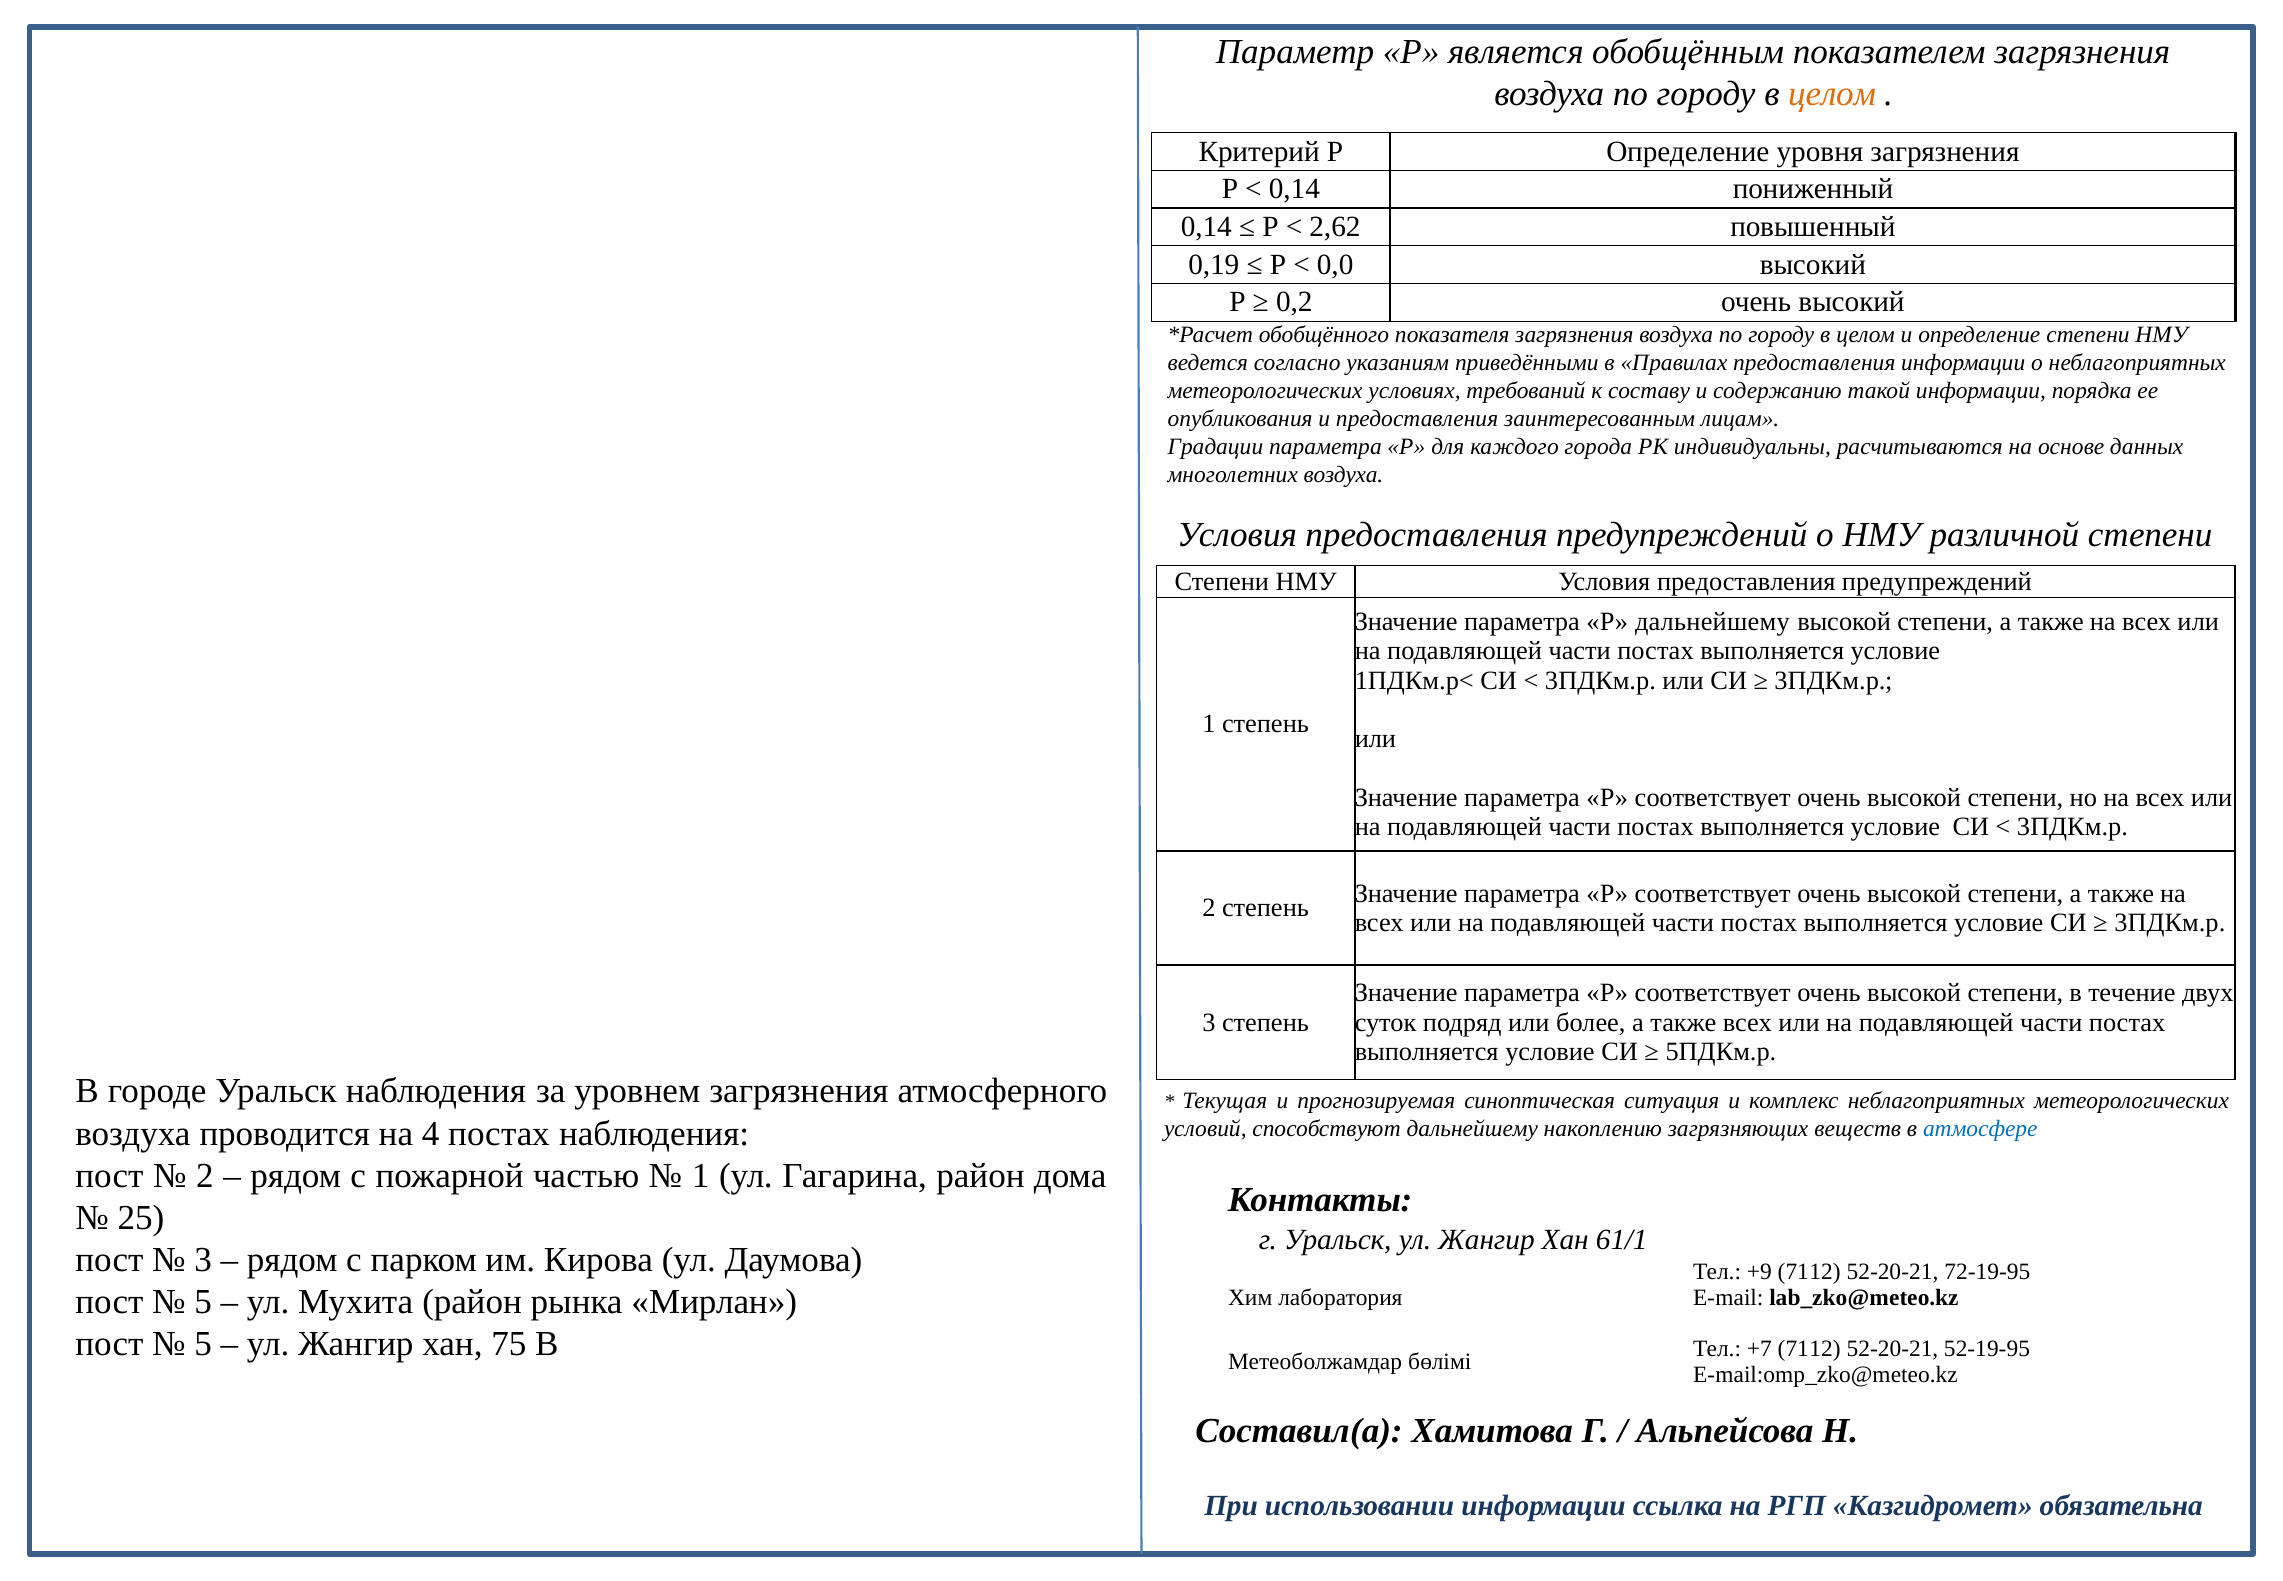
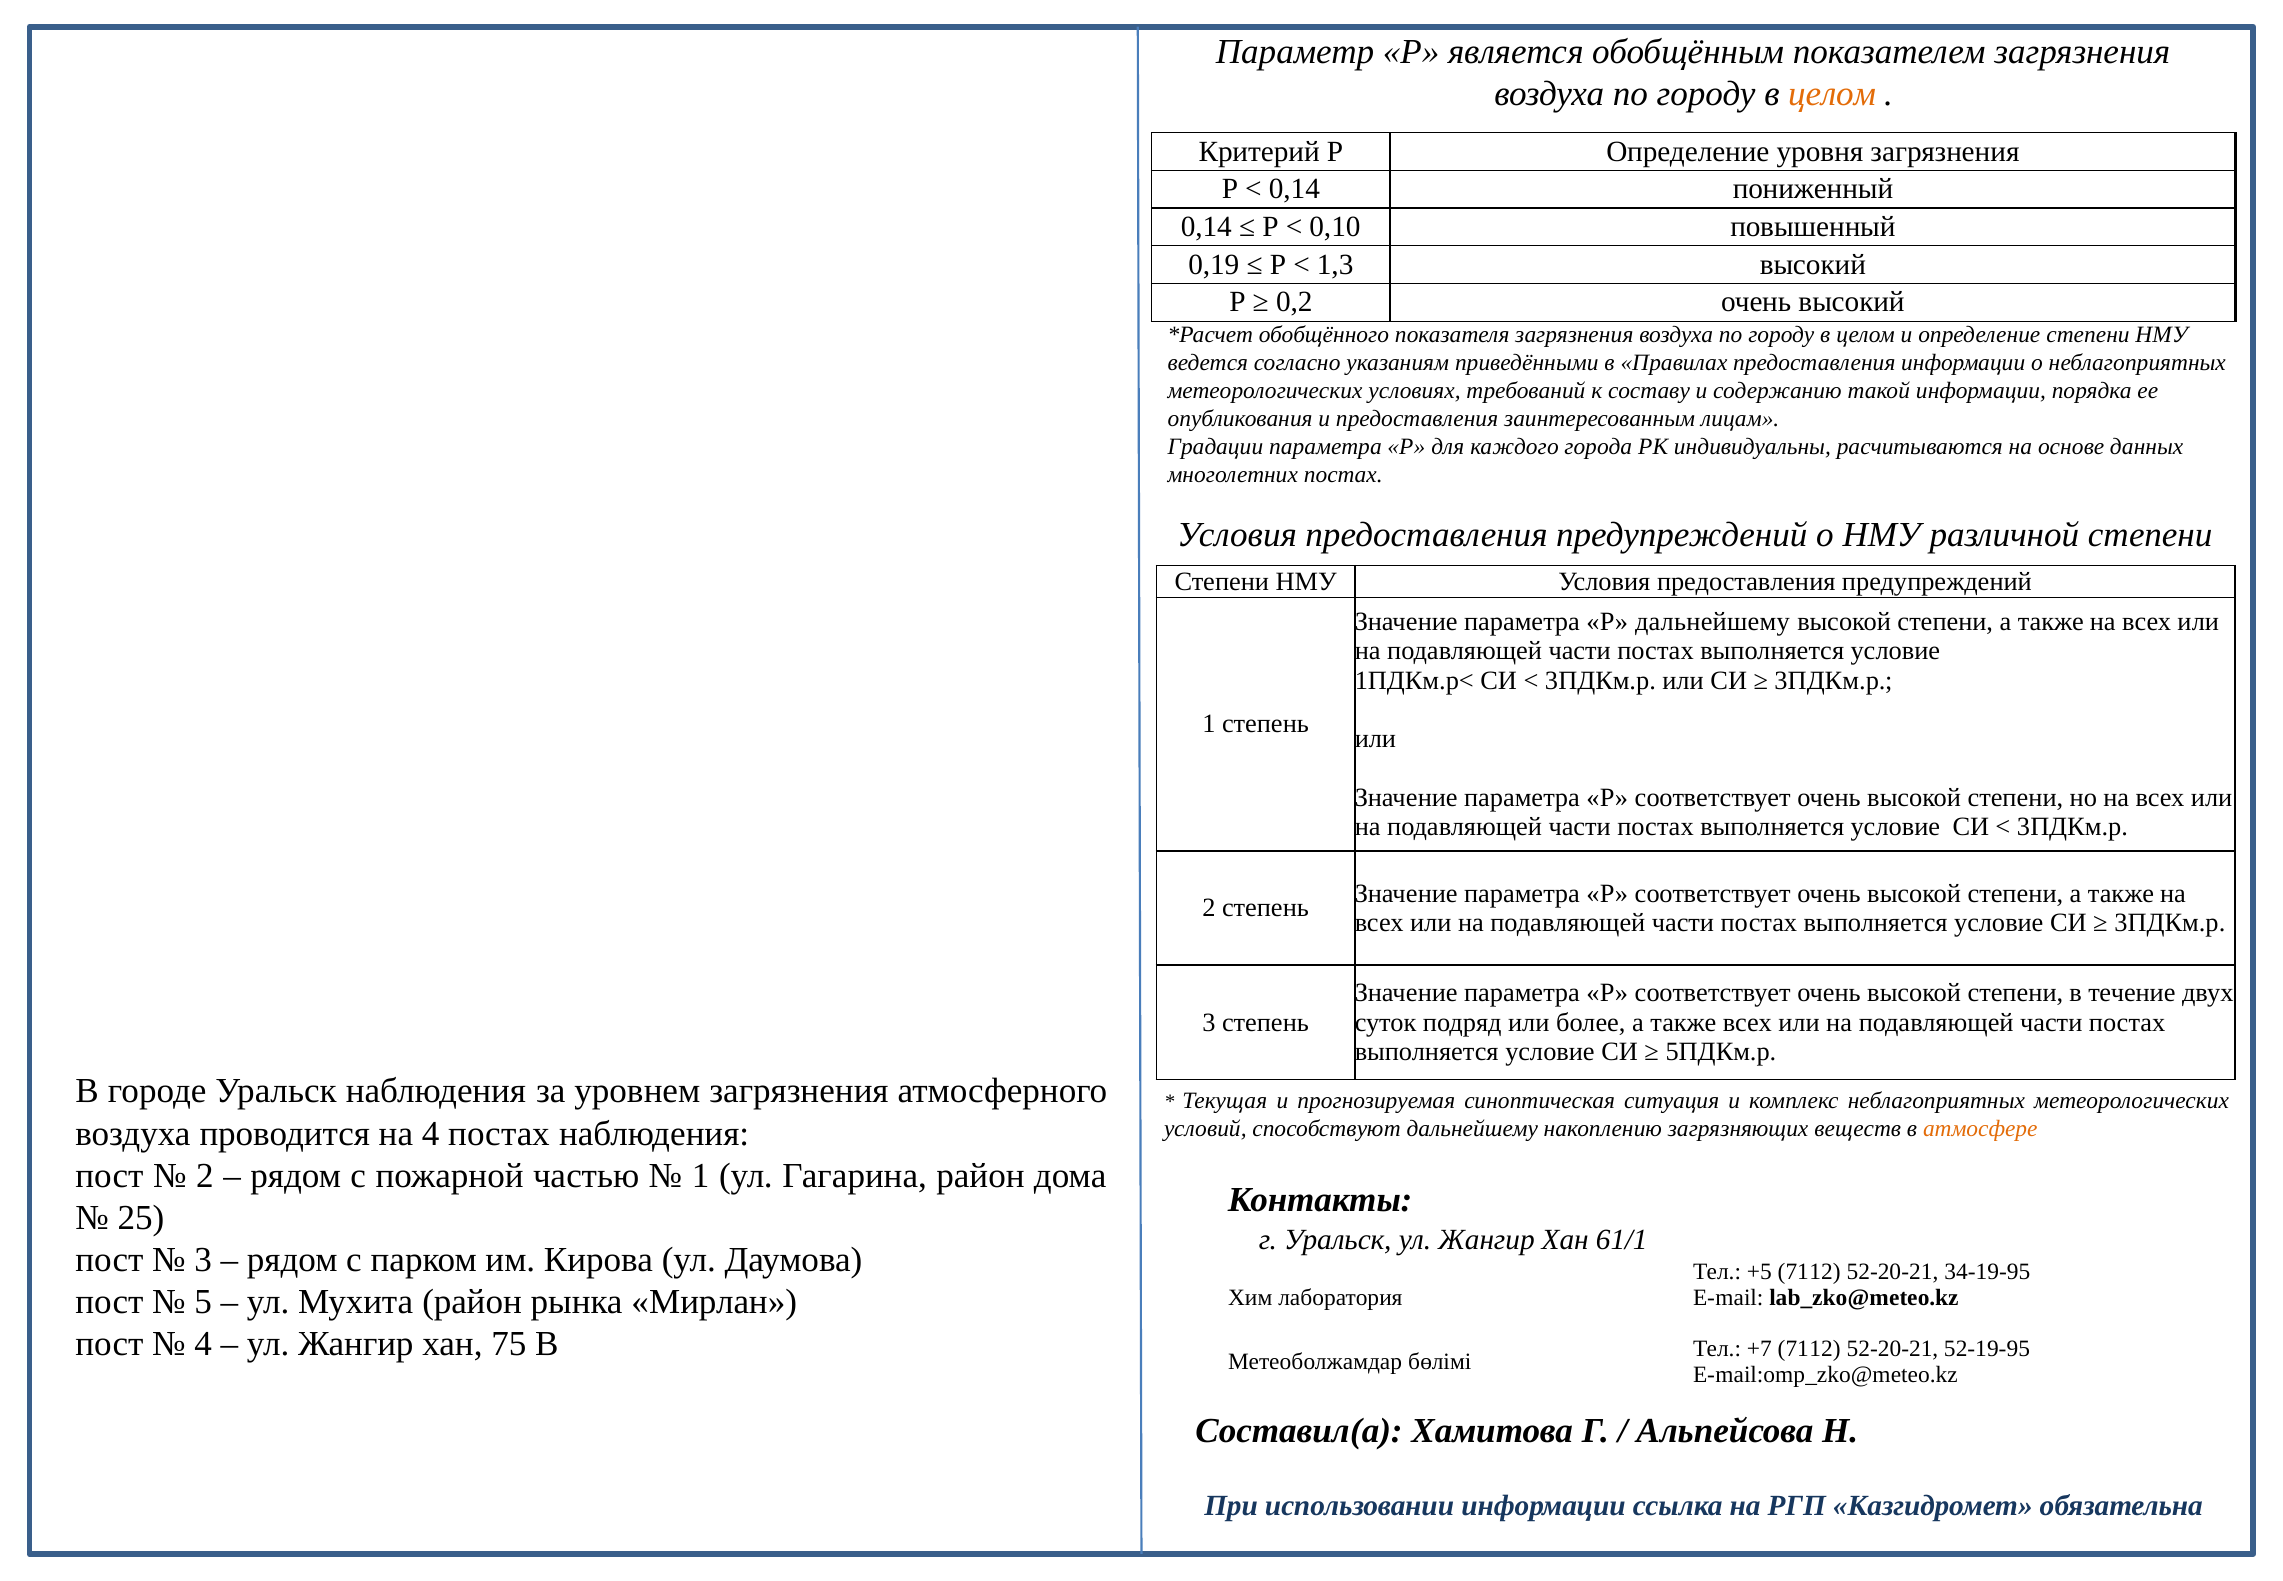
2,62: 2,62 -> 0,10 (1335, 227)
0,0: 0,0 -> 1,3 (1335, 264)
многолетних воздуха: воздуха -> постах (1343, 475)
атмосфере colour: blue -> orange (1980, 1129)
+9: +9 -> +5 (1759, 1271)
72-19-95: 72-19-95 -> 34-19-95 (1987, 1271)
5: 5 -> 4 (203, 1344)
